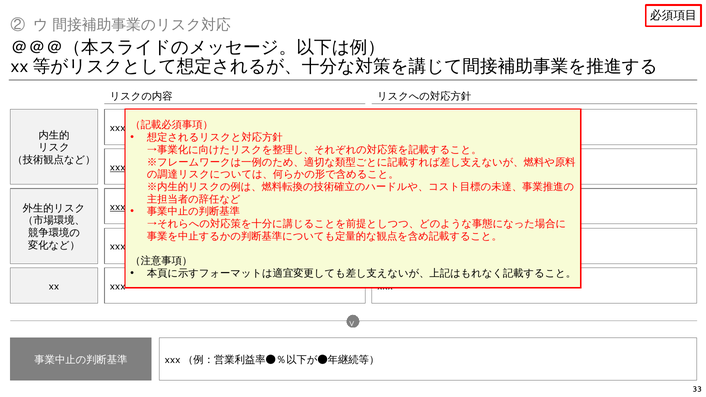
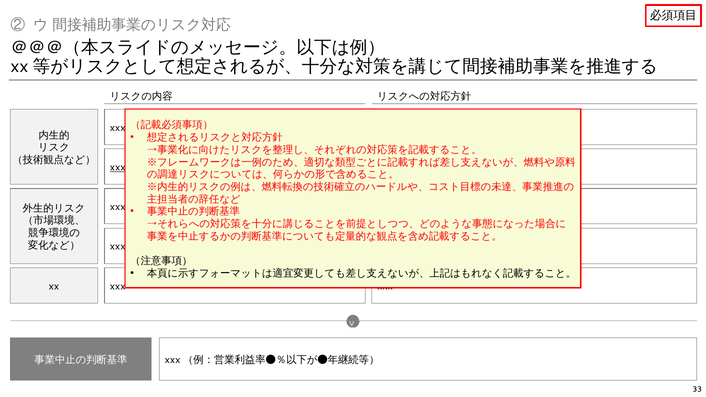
xxx underline: present -> none (118, 207)
